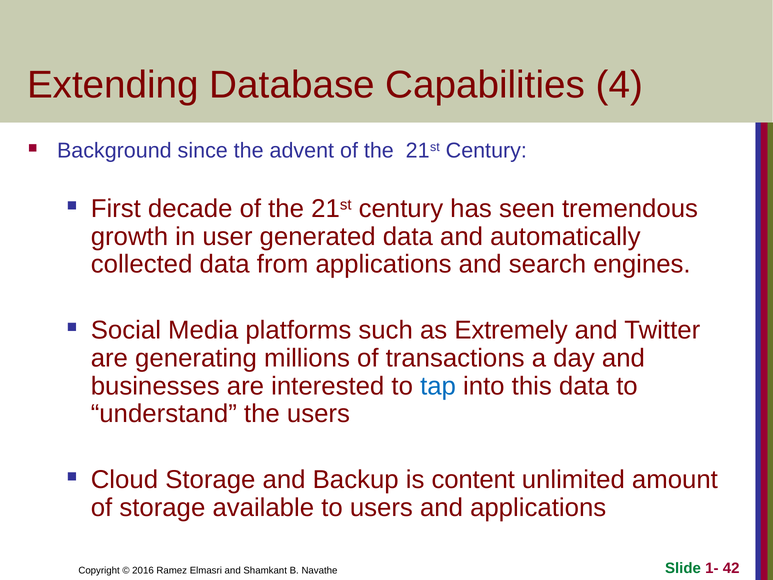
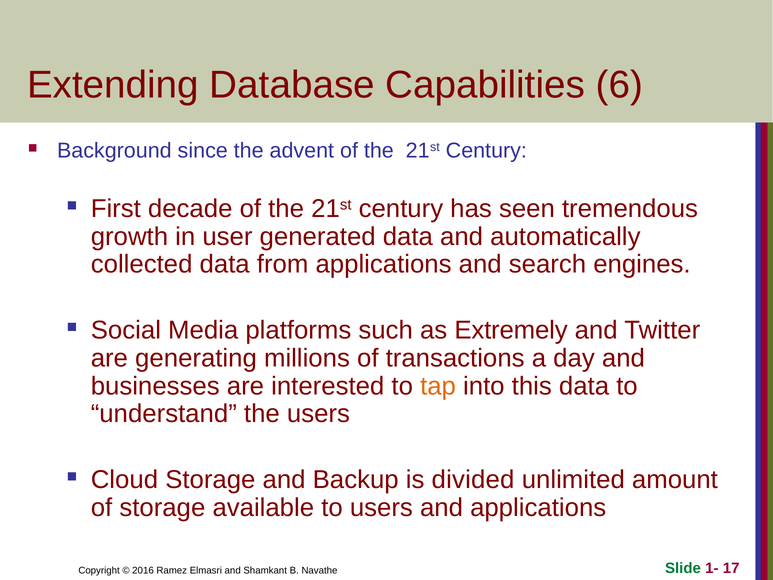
4: 4 -> 6 (619, 85)
tap colour: blue -> orange (438, 386)
content: content -> divided (473, 480)
42: 42 -> 17 (731, 568)
